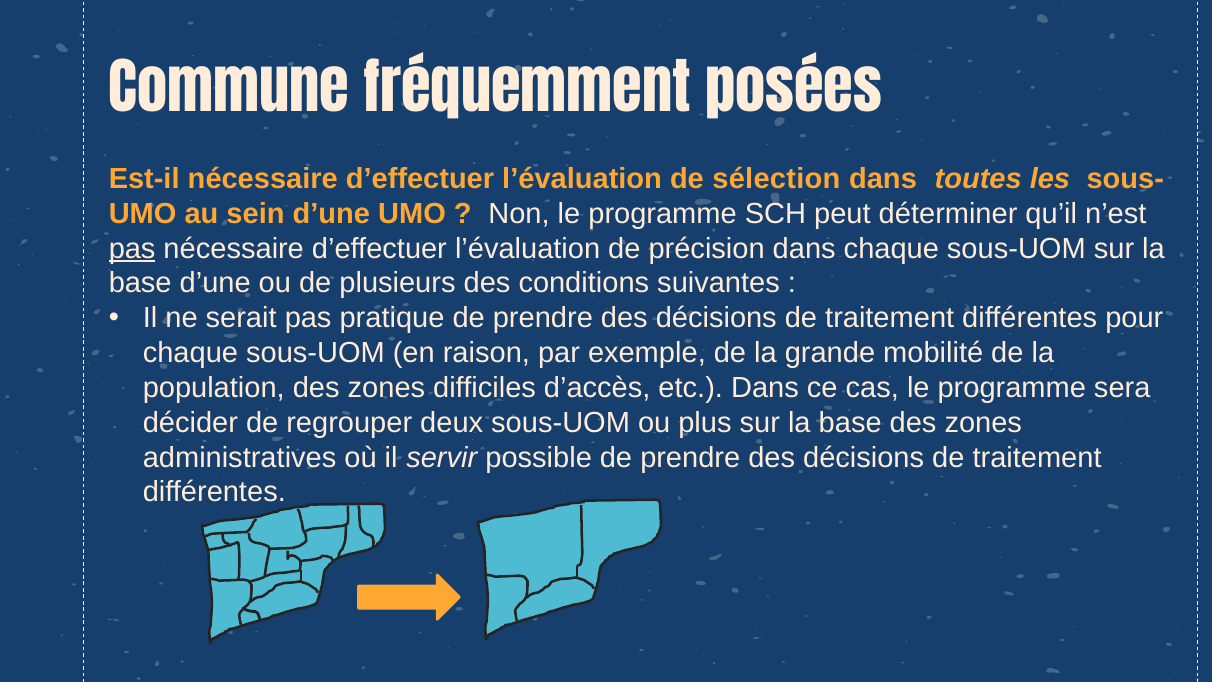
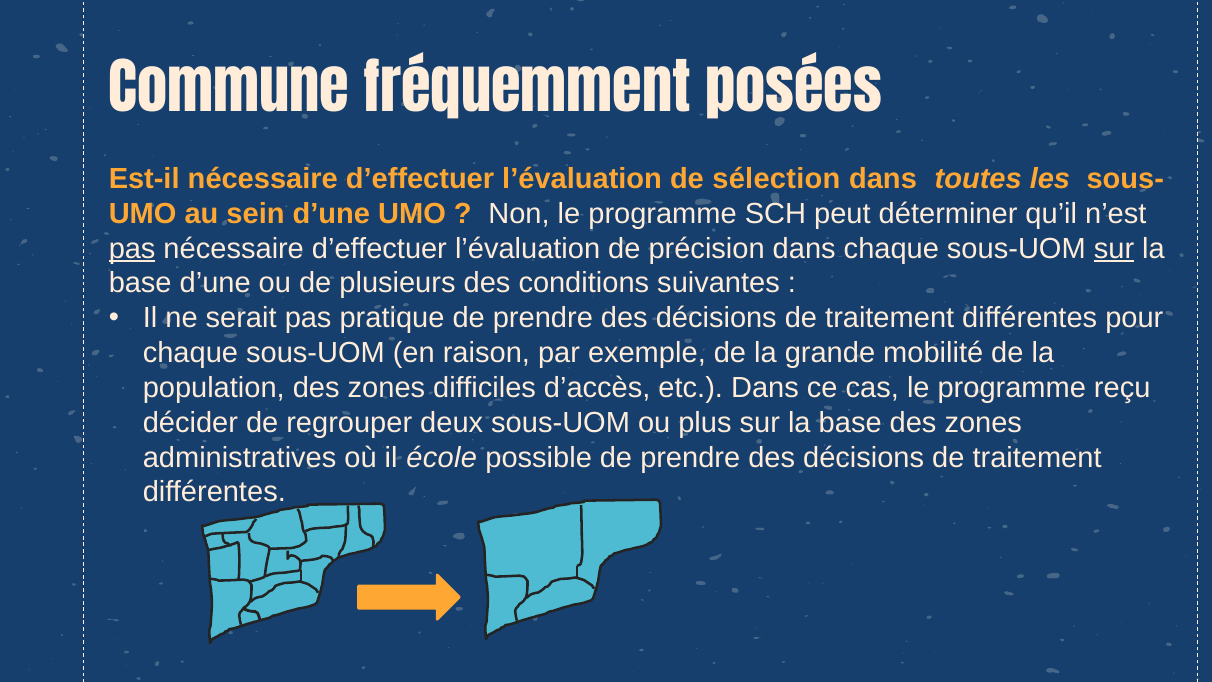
sur underline: none -> present (1114, 248)
sera: sera -> reçu (1122, 388)
servir: servir -> école (442, 457)
